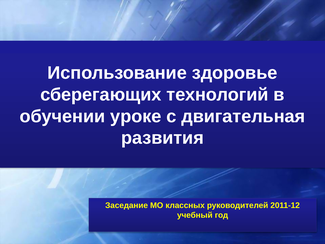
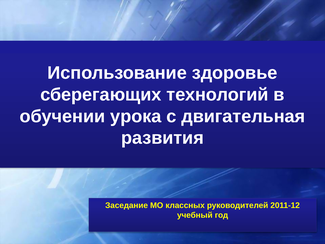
уроке: уроке -> урока (136, 116)
